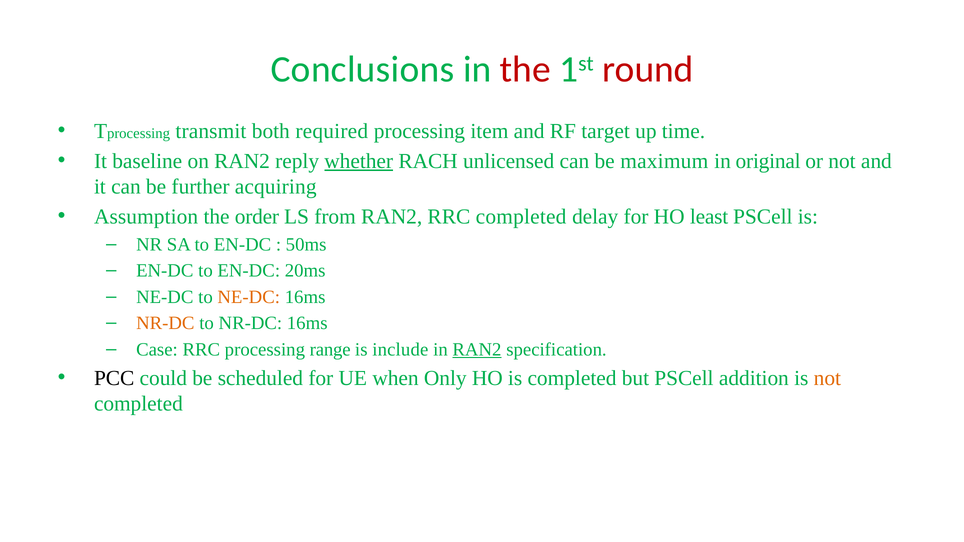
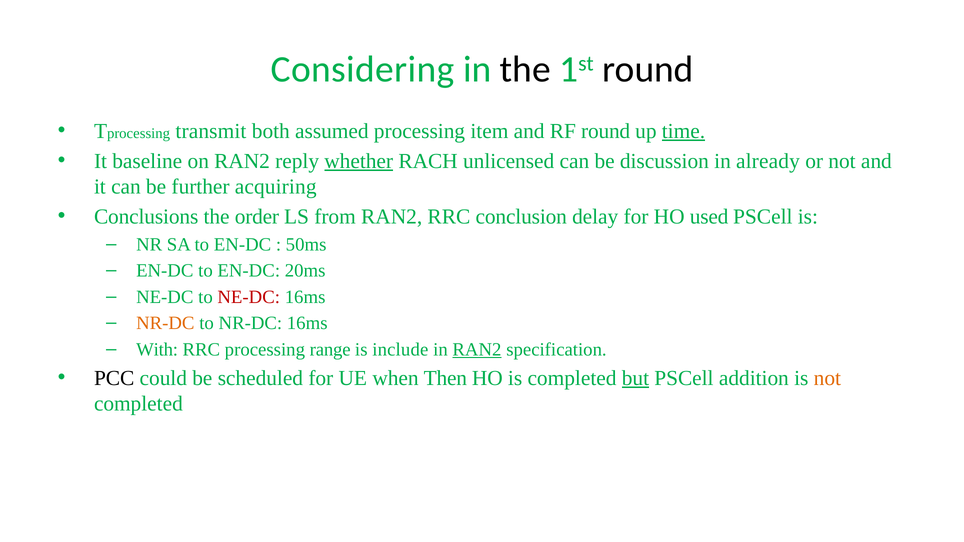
Conclusions: Conclusions -> Considering (363, 69)
the colour: red -> black (525, 69)
round colour: red -> black (648, 69)
required: required -> assumed (332, 131)
RF target: target -> round (606, 131)
time underline: none -> present (683, 131)
maximum: maximum -> discussion (664, 161)
original: original -> already (768, 161)
Assumption: Assumption -> Conclusions (146, 217)
RRC completed: completed -> conclusion (521, 217)
least: least -> used (709, 217)
NE-DC colour: orange -> red (249, 297)
Case: Case -> With (157, 350)
Only: Only -> Then (445, 378)
but underline: none -> present (635, 378)
